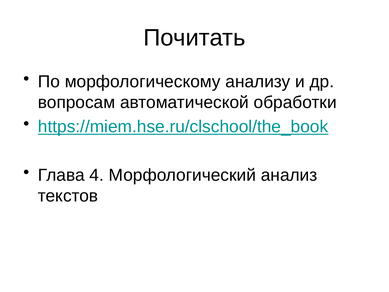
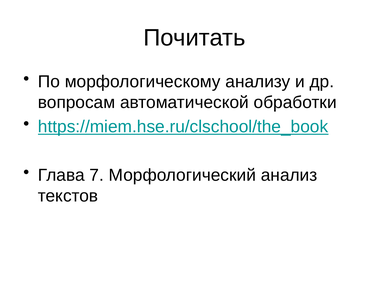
4: 4 -> 7 (97, 175)
